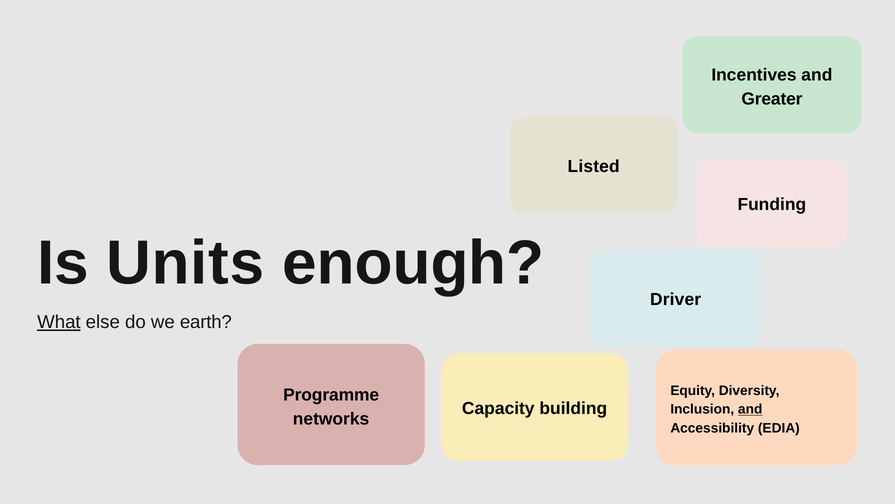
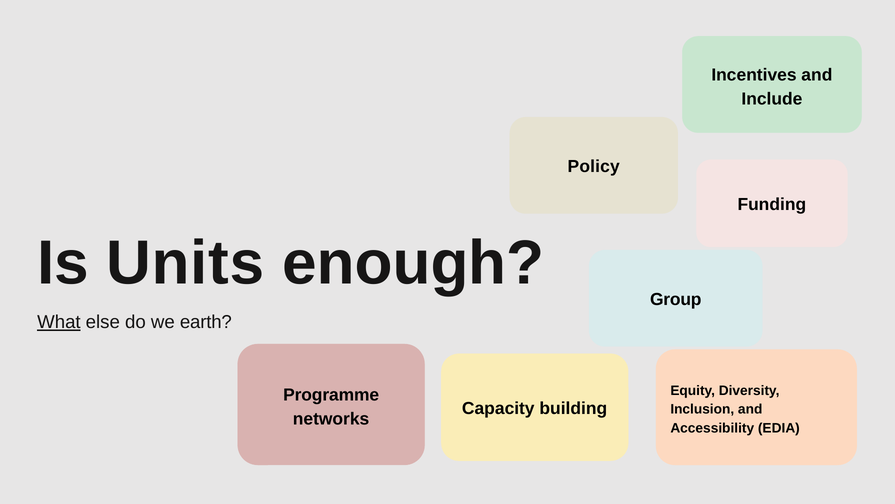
Greater: Greater -> Include (772, 99)
Listed: Listed -> Policy (594, 166)
Driver: Driver -> Group (676, 299)
and underline: present -> none (750, 409)
